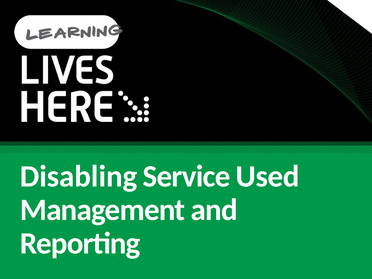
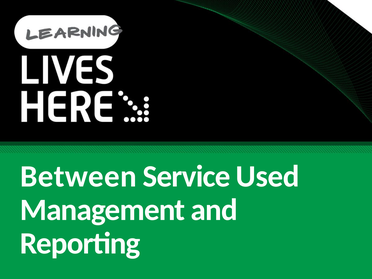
Disabling: Disabling -> Between (78, 176)
